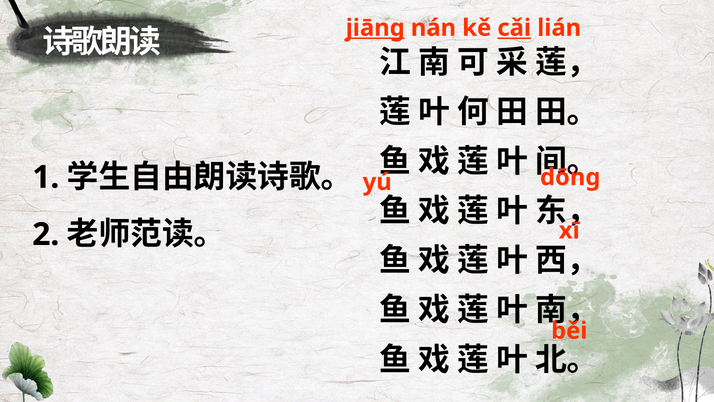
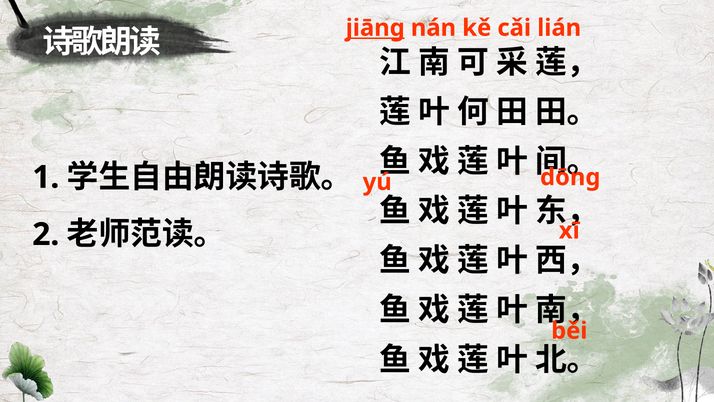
cǎi underline: present -> none (514, 28)
